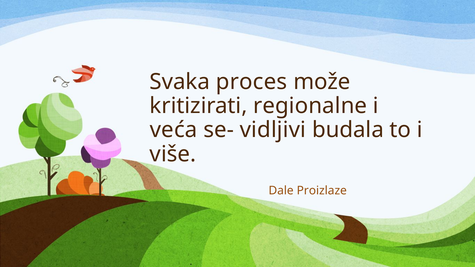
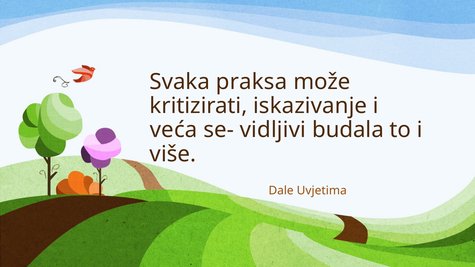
proces: proces -> praksa (252, 82)
regionalne: regionalne -> iskazivanje (310, 106)
Proizlaze: Proizlaze -> Uvjetima (322, 191)
